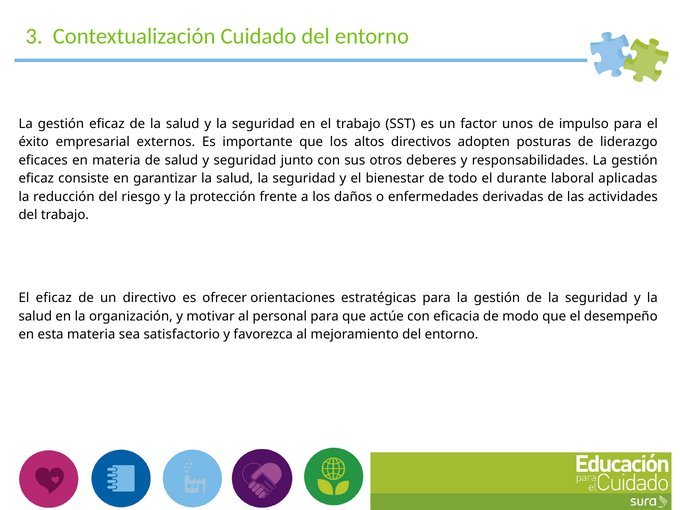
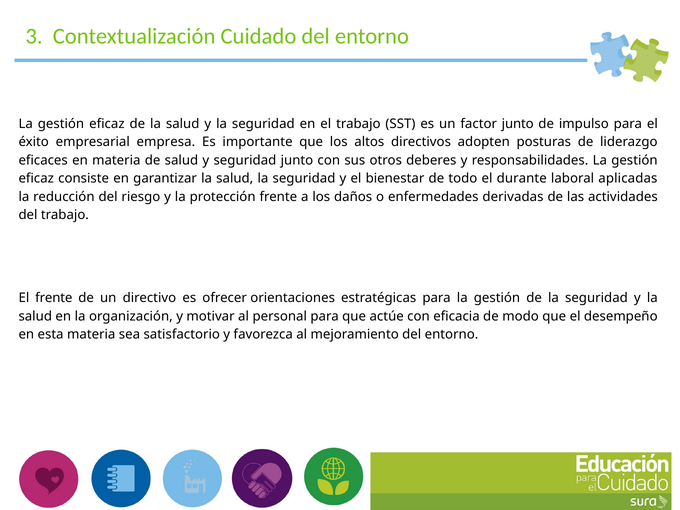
factor unos: unos -> junto (518, 124)
externos: externos -> empresa (166, 142)
El eficaz: eficaz -> frente (54, 298)
